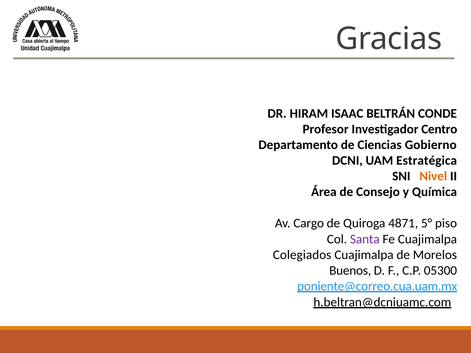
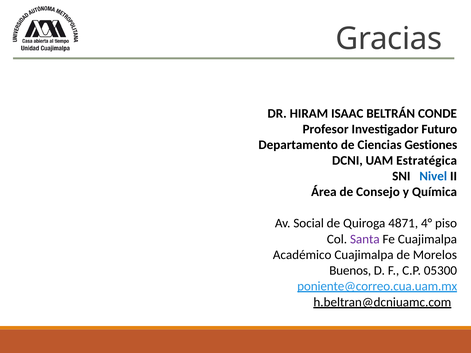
Centro: Centro -> Futuro (439, 129)
Gobierno: Gobierno -> Gestiones (431, 145)
Nivel colour: orange -> blue (433, 176)
Cargo: Cargo -> Social (309, 223)
5°: 5° -> 4° (427, 223)
Colegiados: Colegiados -> Académico (302, 255)
